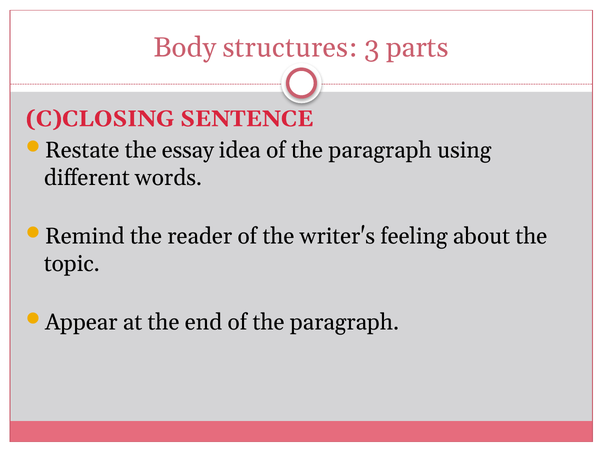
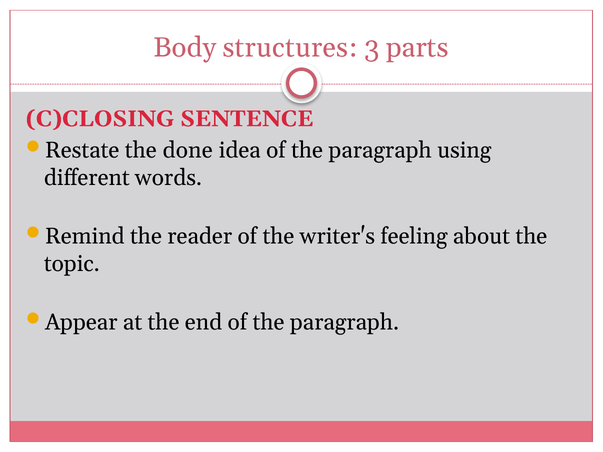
essay: essay -> done (188, 151)
